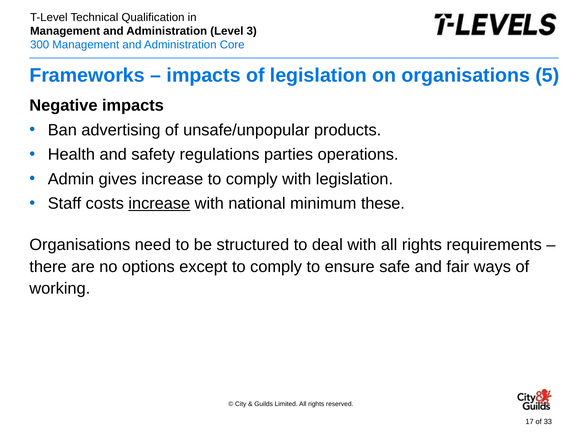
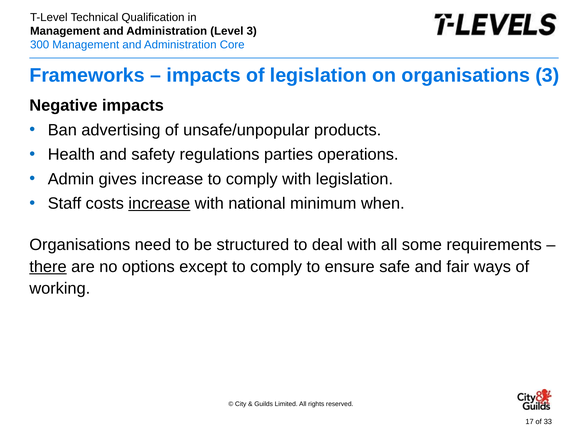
organisations 5: 5 -> 3 (547, 76)
these: these -> when (383, 204)
with all rights: rights -> some (422, 245)
there underline: none -> present (48, 267)
